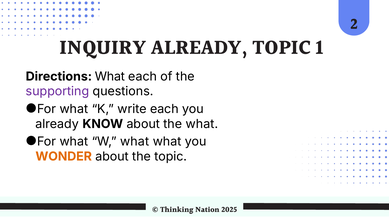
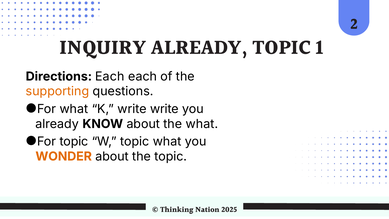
Directions What: What -> Each (110, 76)
supporting colour: purple -> orange (57, 91)
write each: each -> write (164, 109)
what: what -> topic (74, 141)
W what: what -> topic (135, 141)
